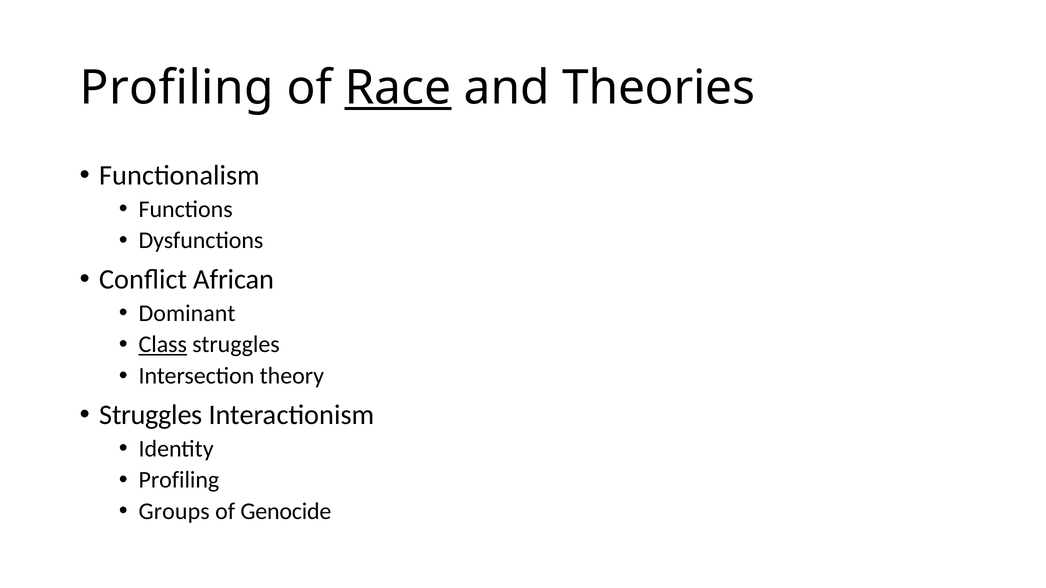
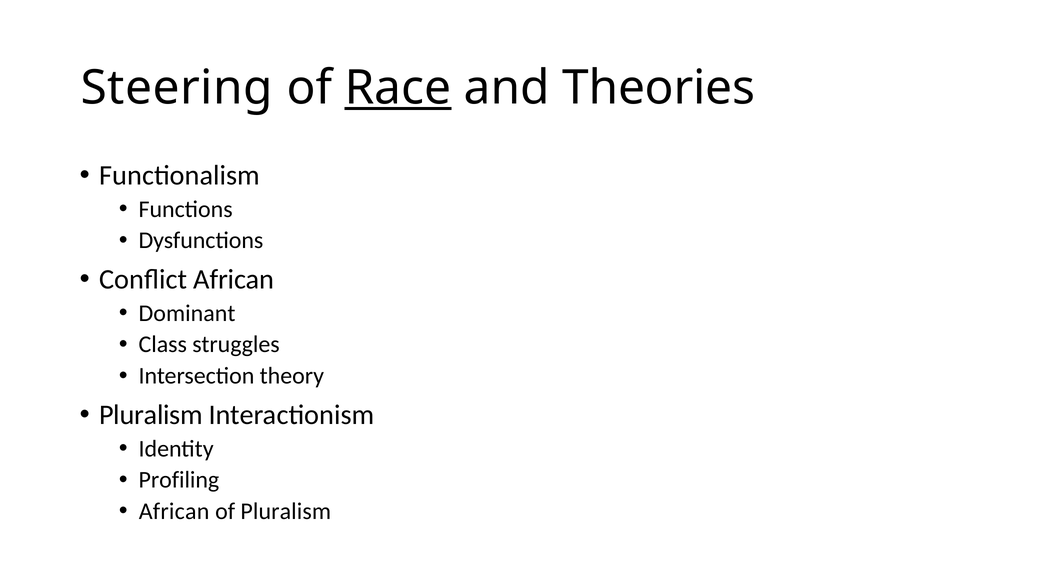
Profiling: Profiling -> Steering (177, 88)
Class underline: present -> none (163, 345)
Struggles: Struggles -> Pluralism (151, 415)
Groups: Groups -> African (174, 512)
of Genocide: Genocide -> Pluralism (286, 512)
